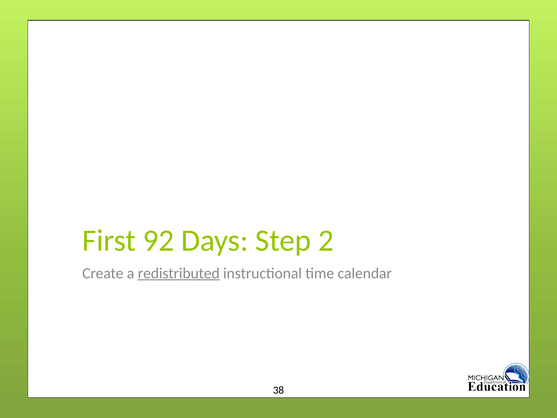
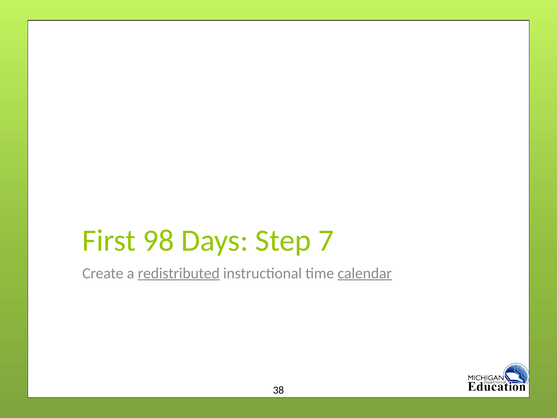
92: 92 -> 98 (158, 240)
2: 2 -> 7 (326, 240)
calendar underline: none -> present (365, 273)
